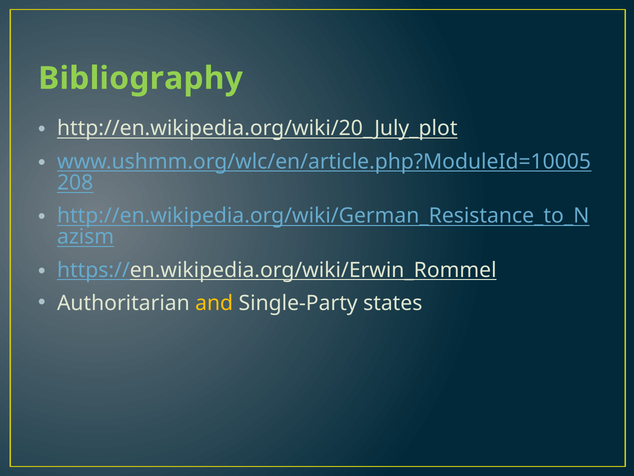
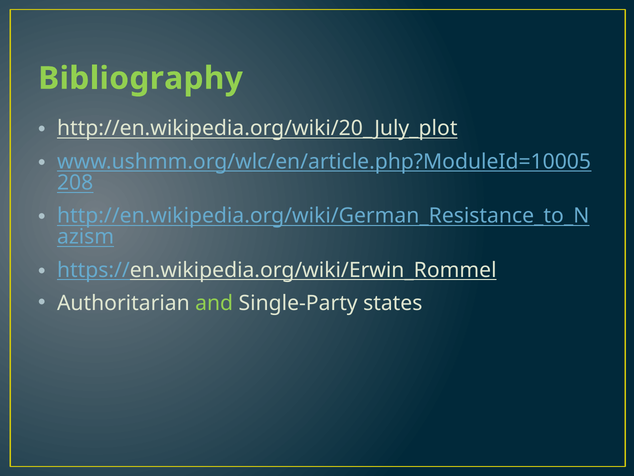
and colour: yellow -> light green (214, 303)
